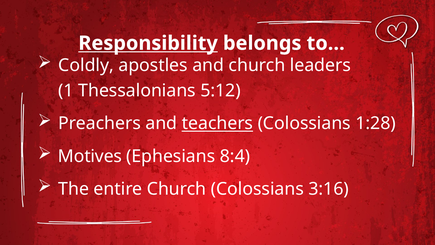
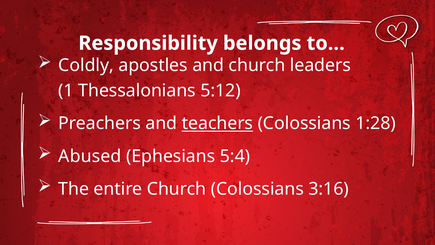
Responsibility underline: present -> none (148, 43)
Motives: Motives -> Abused (90, 156)
8:4: 8:4 -> 5:4 (235, 156)
